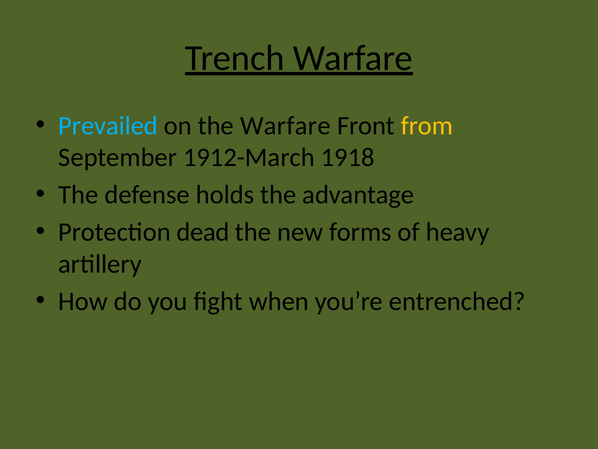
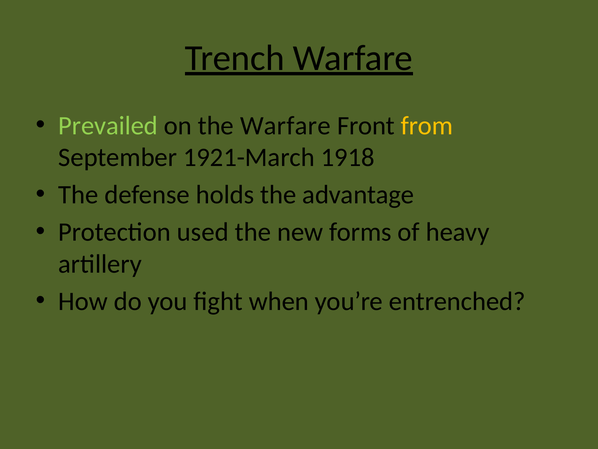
Prevailed colour: light blue -> light green (108, 125)
1912-March: 1912-March -> 1921-March (249, 157)
dead: dead -> used (203, 232)
